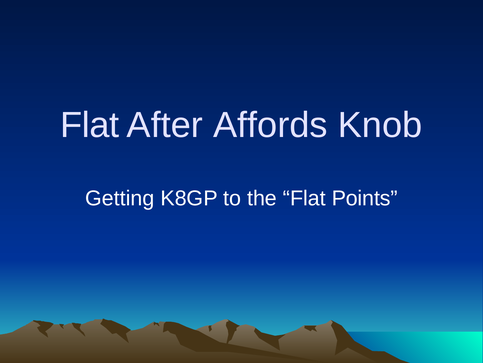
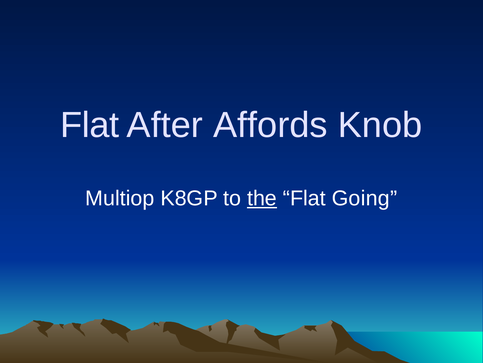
Getting: Getting -> Multiop (120, 198)
the underline: none -> present (262, 198)
Points: Points -> Going (364, 198)
